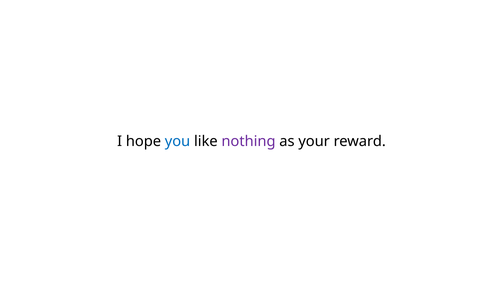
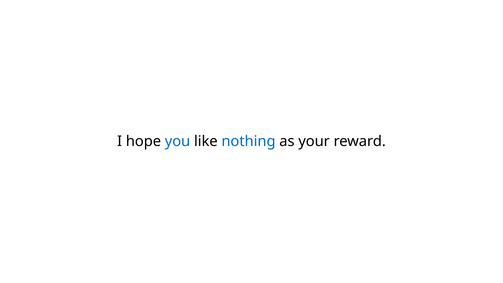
nothing colour: purple -> blue (248, 141)
